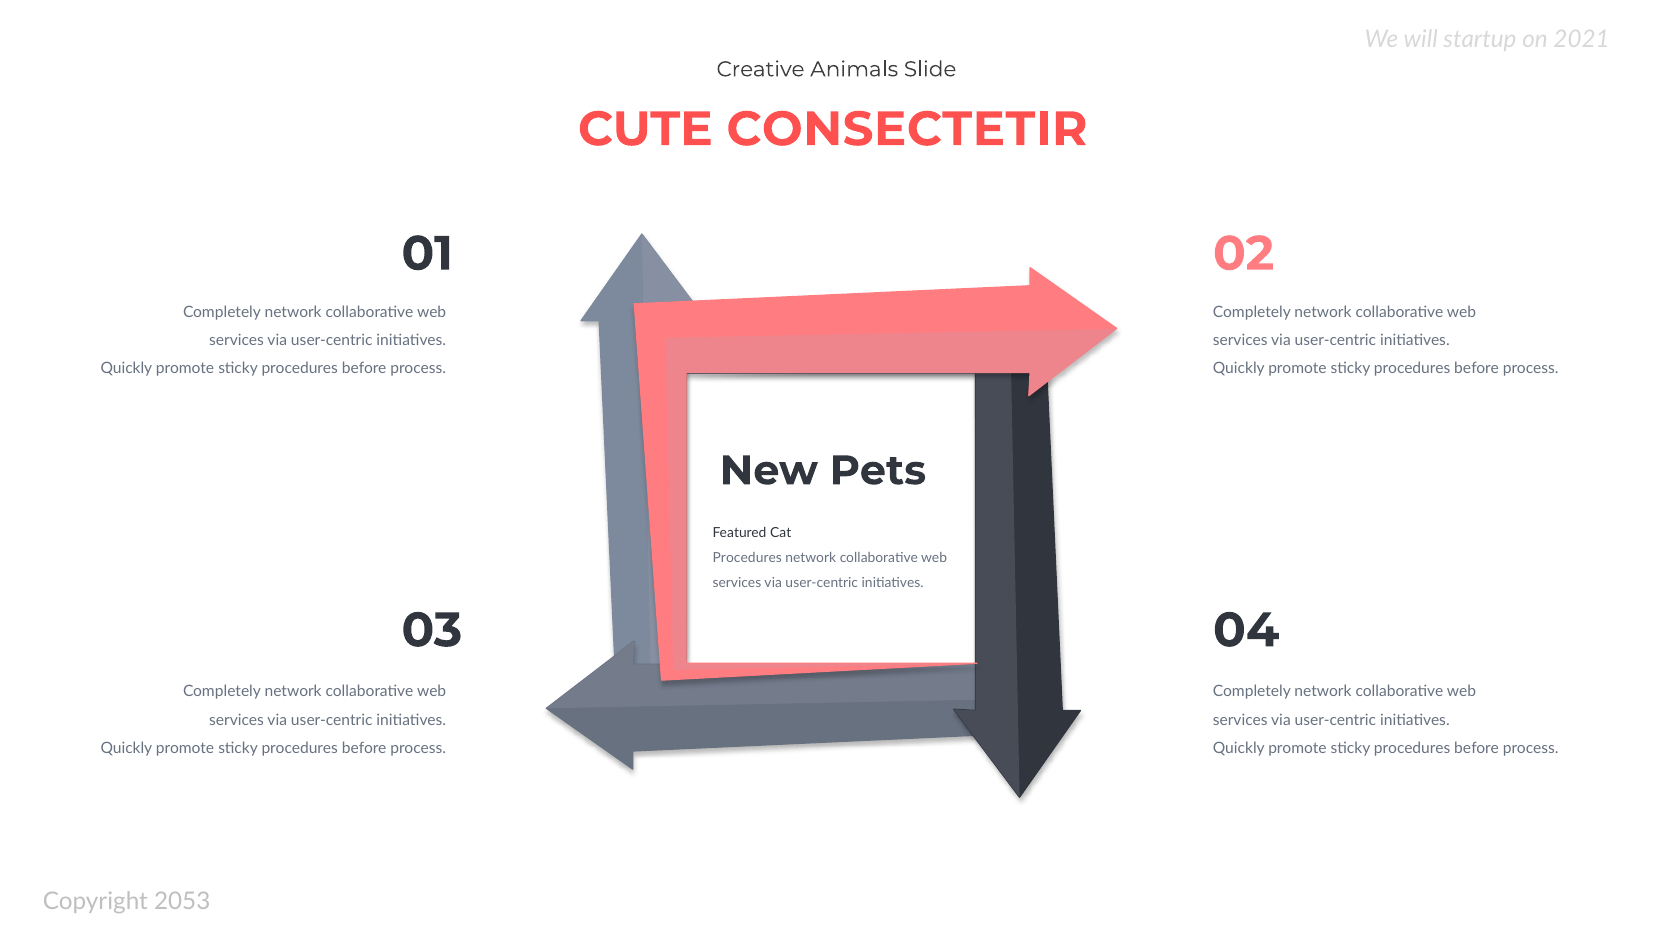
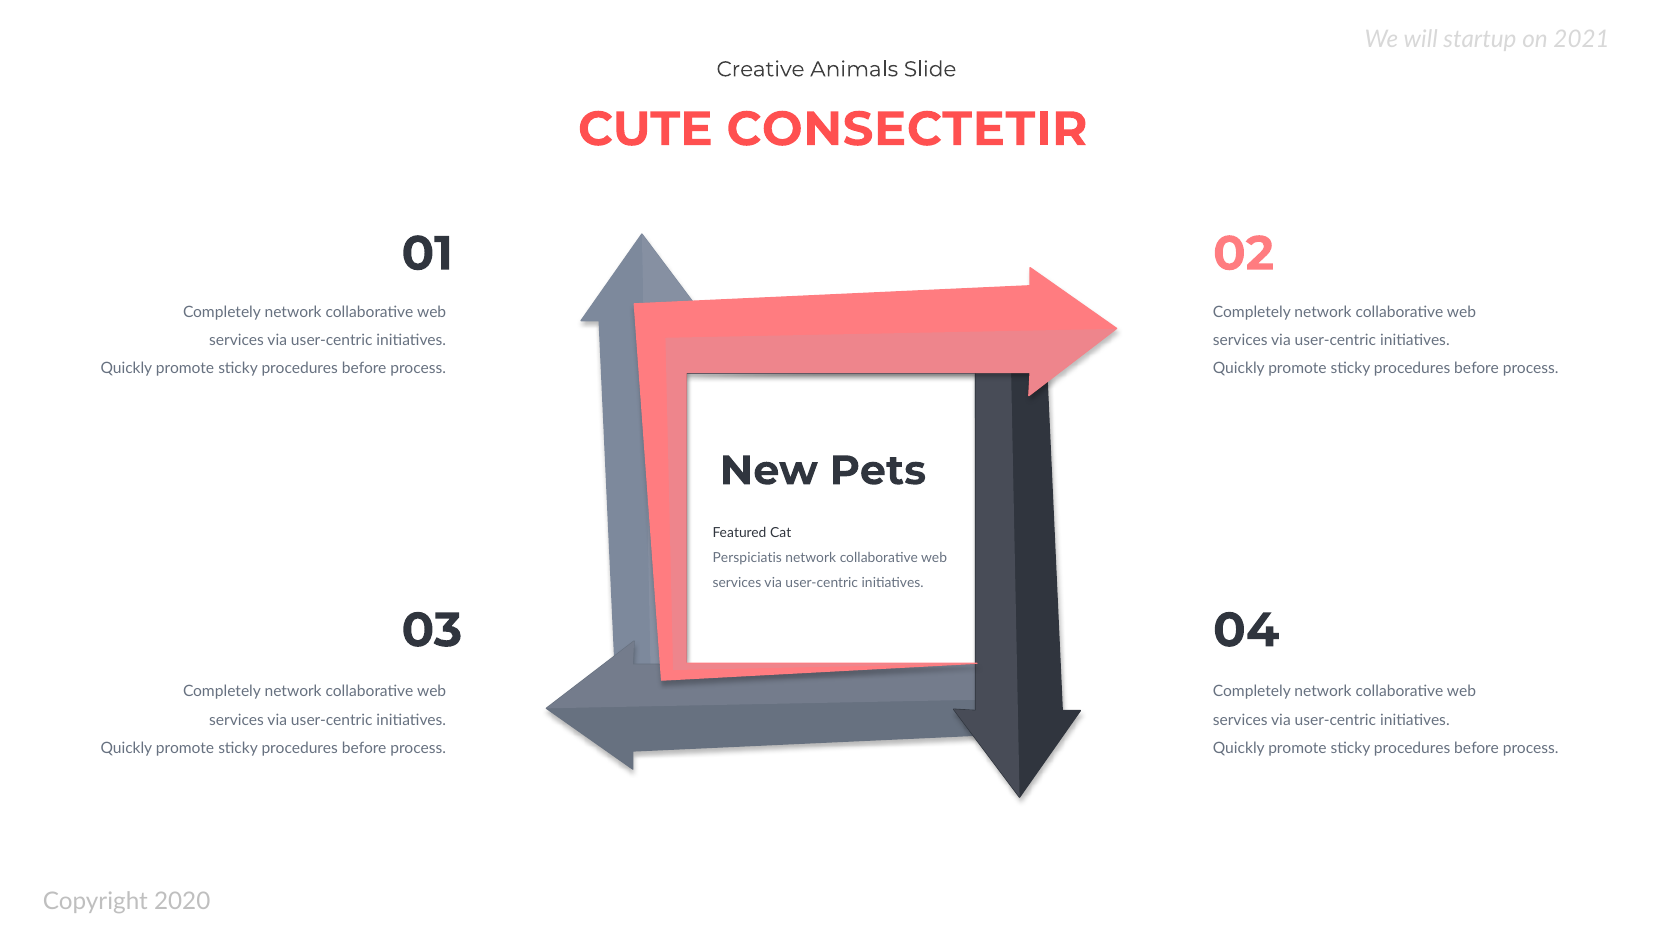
Procedures: Procedures -> Perspiciatis (747, 558)
2053: 2053 -> 2020 (182, 902)
